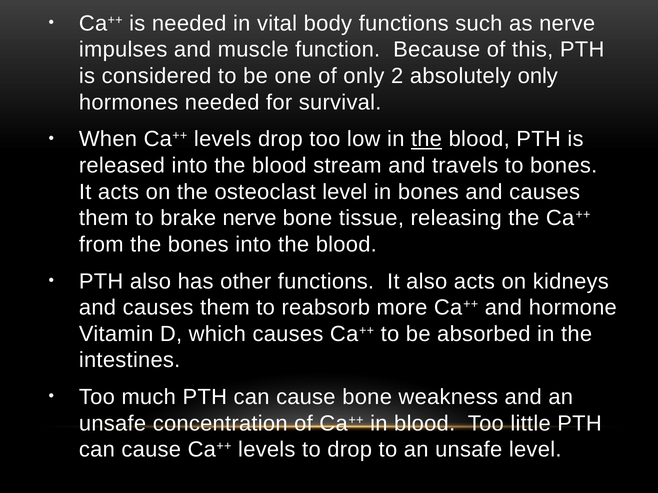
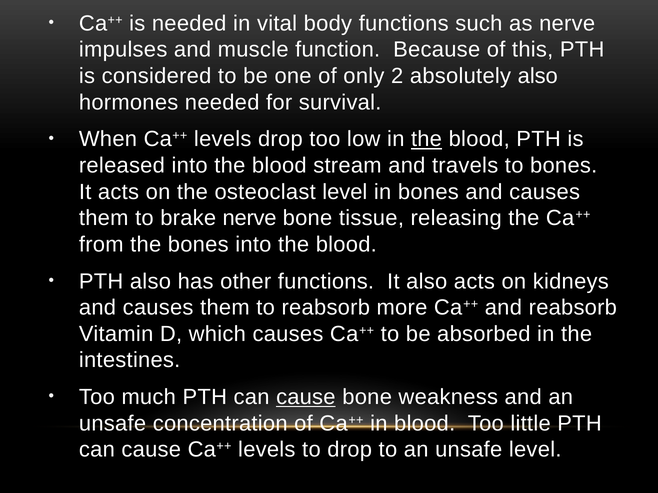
absolutely only: only -> also (538, 76)
and hormone: hormone -> reabsorb (573, 308)
cause underline: none -> present (306, 398)
